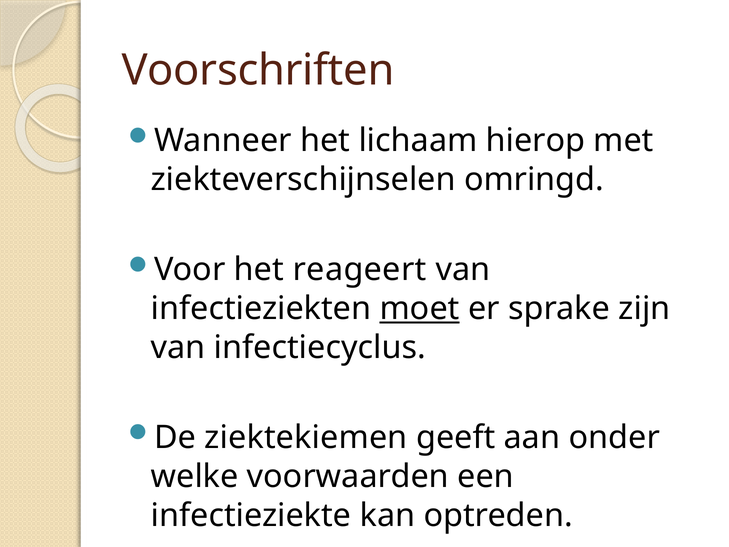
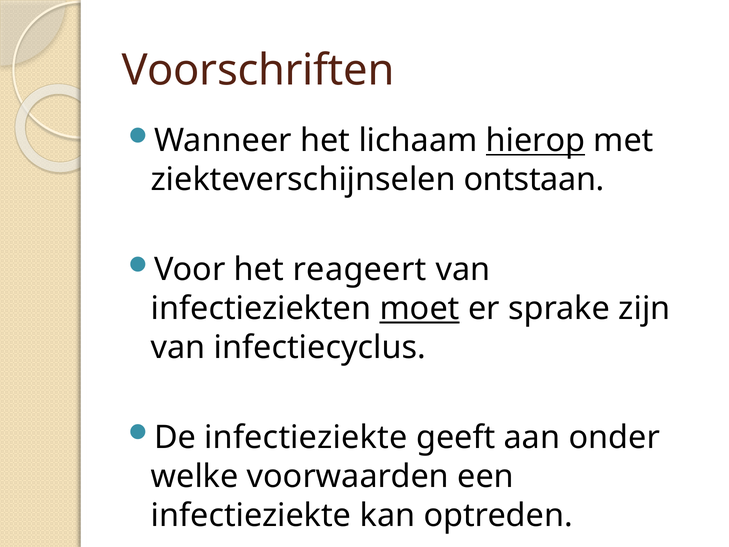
hierop underline: none -> present (535, 141)
omringd: omringd -> ontstaan (534, 180)
De ziektekiemen: ziektekiemen -> infectieziekte (306, 437)
